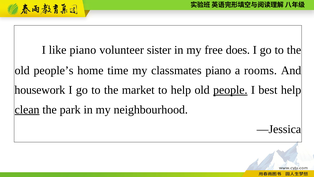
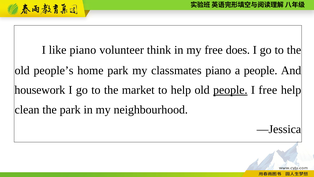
sister: sister -> think (159, 50)
home time: time -> park (118, 70)
a rooms: rooms -> people (261, 70)
I best: best -> free (268, 90)
clean underline: present -> none (27, 109)
